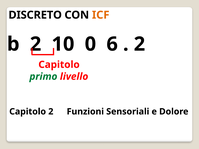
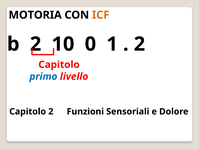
DISCRETO: DISCRETO -> MOTORIA (35, 15)
6: 6 -> 1 (112, 44)
primo colour: green -> blue (43, 77)
